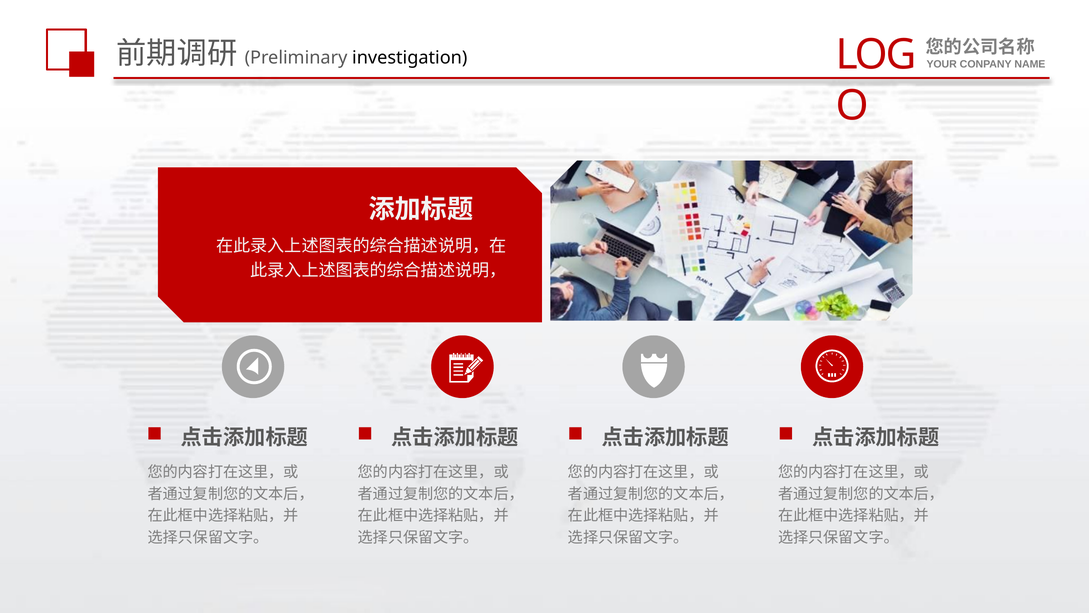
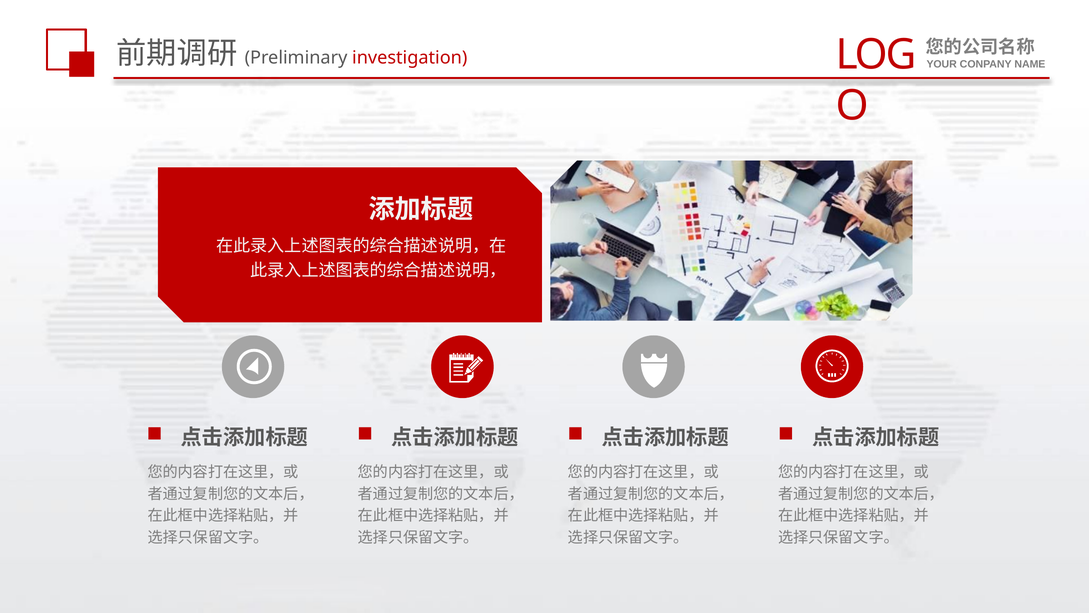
investigation colour: black -> red (410, 58)
